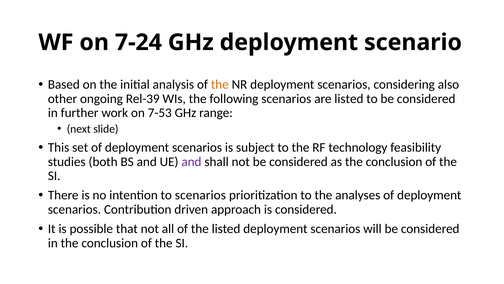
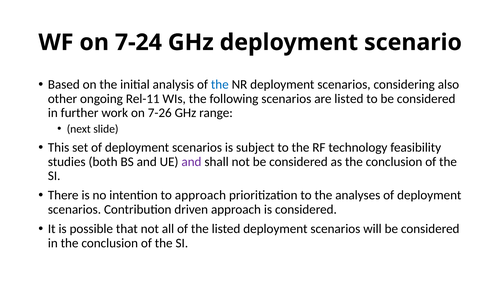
the colour: orange -> blue (220, 84)
Rel-39: Rel-39 -> Rel-11 (143, 99)
7-53: 7-53 -> 7-26 (160, 113)
to scenarios: scenarios -> approach (200, 195)
